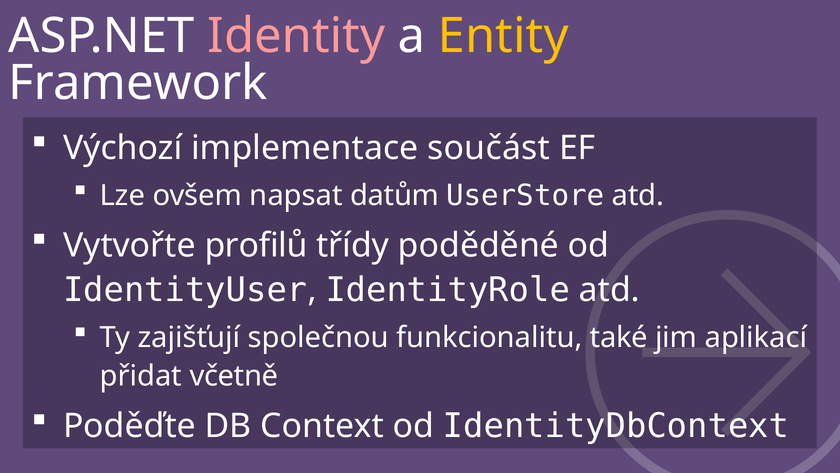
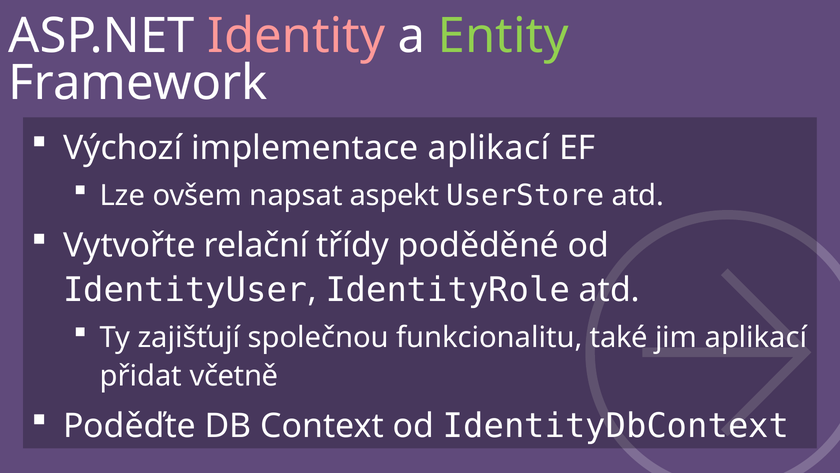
Entity colour: yellow -> light green (503, 36)
implementace součást: součást -> aplikací (489, 148)
datům: datům -> aspekt (395, 196)
profilů: profilů -> relační (256, 245)
